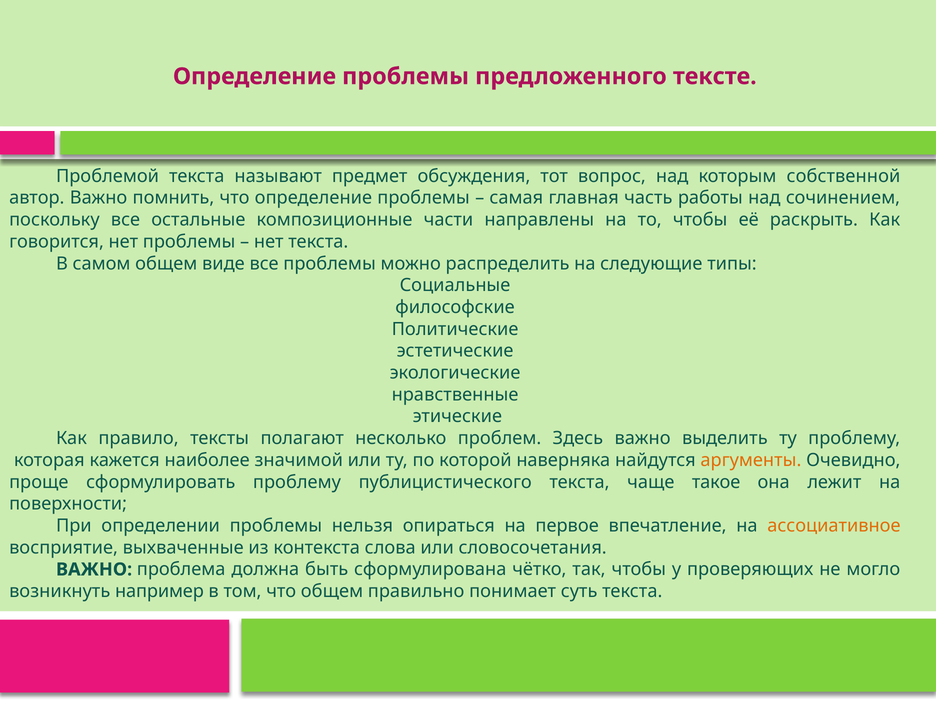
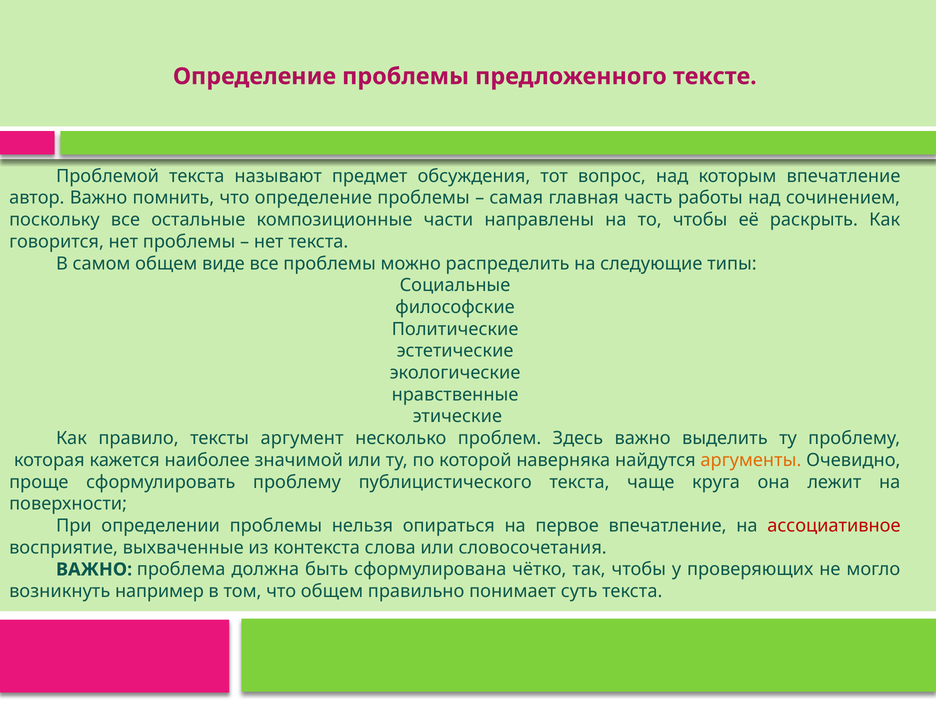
которым собственной: собственной -> впечатление (844, 176)
полагают: полагают -> аргумент (302, 438)
такое: такое -> круга (716, 482)
ассоциативное colour: orange -> red (834, 526)
